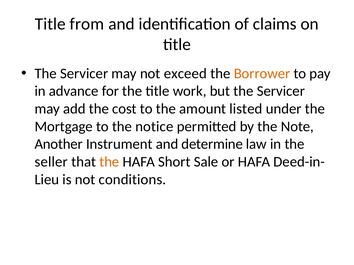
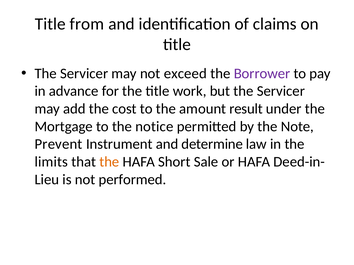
Borrower colour: orange -> purple (262, 74)
listed: listed -> result (246, 109)
Another: Another -> Prevent (59, 144)
seller: seller -> limits (51, 162)
conditions: conditions -> performed (132, 180)
